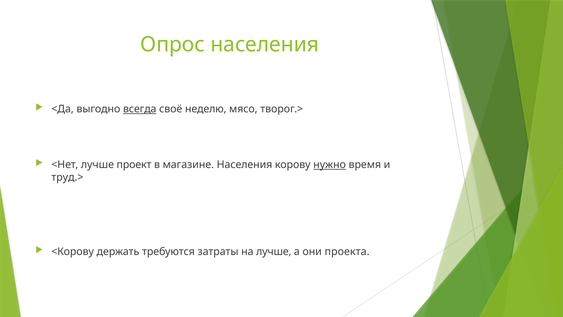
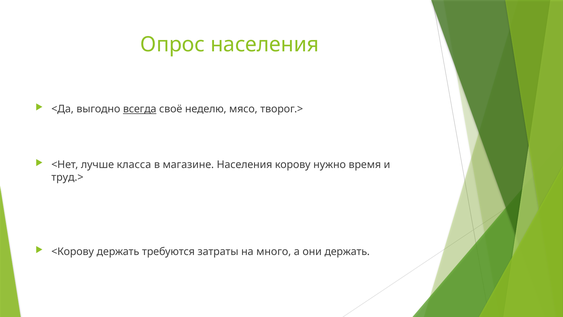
проект: проект -> класса (134, 165)
нужно underline: present -> none (330, 165)
на лучше: лучше -> много (274, 251)
они проекта: проекта -> держать (347, 251)
